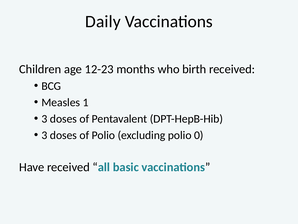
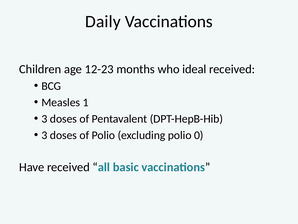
birth: birth -> ideal (194, 69)
